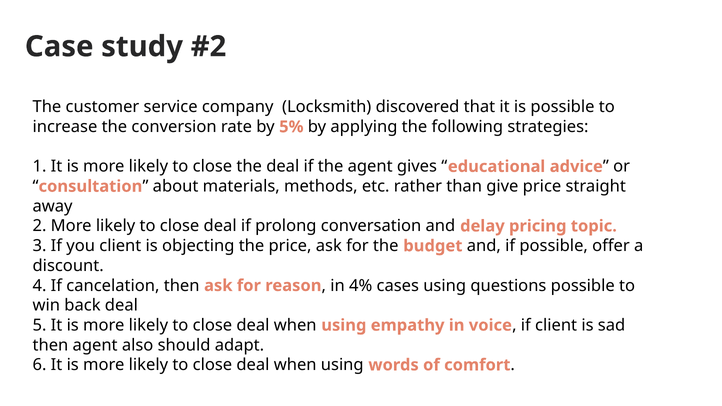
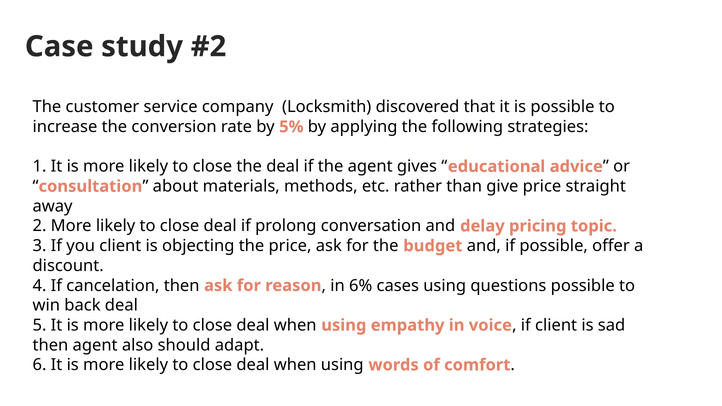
4%: 4% -> 6% (361, 286)
